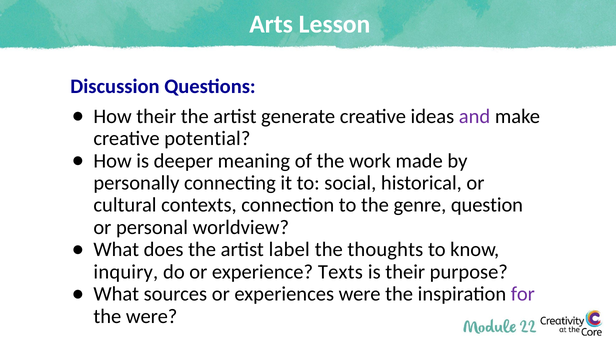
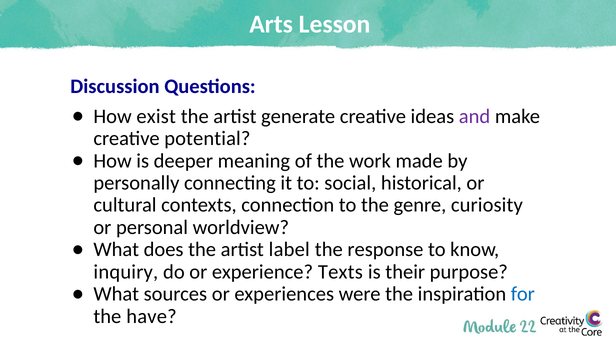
How their: their -> exist (156, 116)
question: question -> curiosity (487, 205)
thoughts: thoughts -> response (385, 249)
for colour: purple -> blue (523, 294)
the were: were -> have (152, 316)
